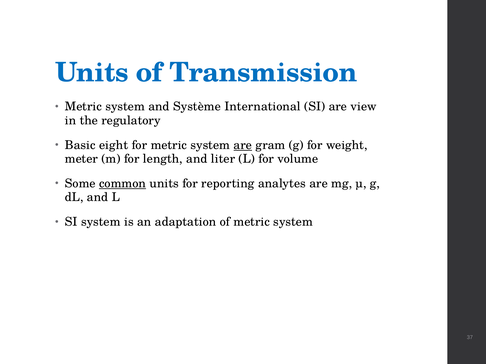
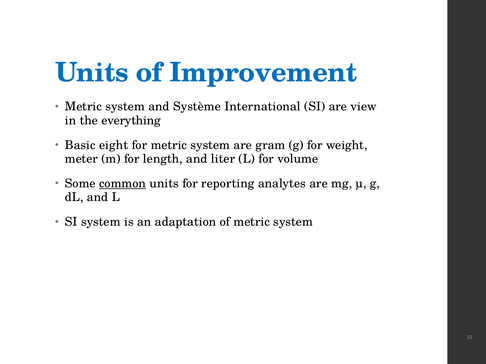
Transmission: Transmission -> Improvement (263, 73)
regulatory: regulatory -> everything (131, 121)
are underline: present -> none (243, 145)
